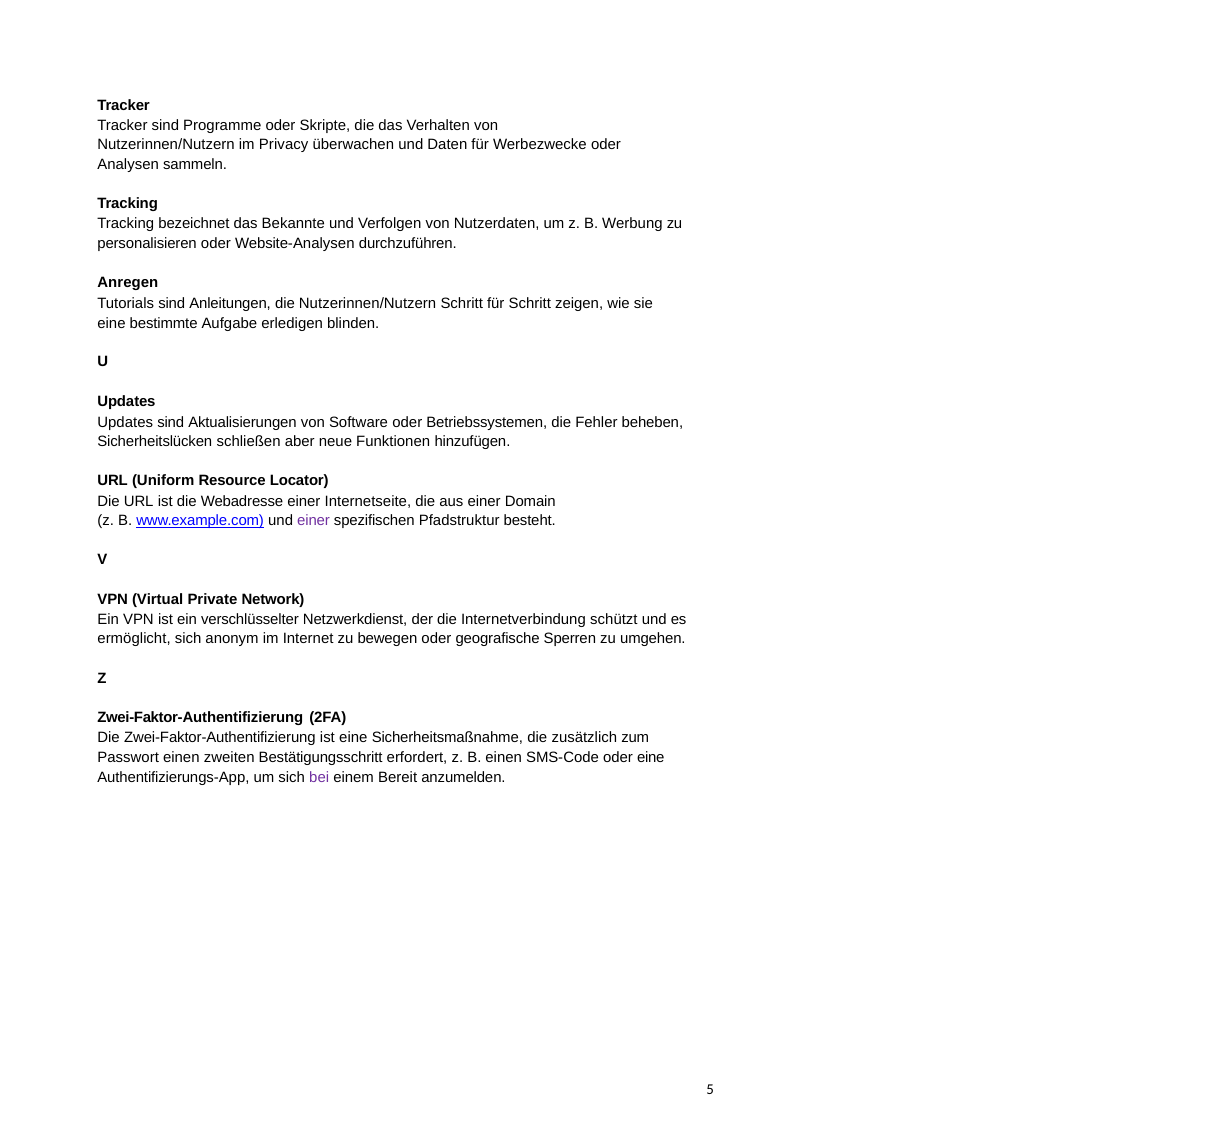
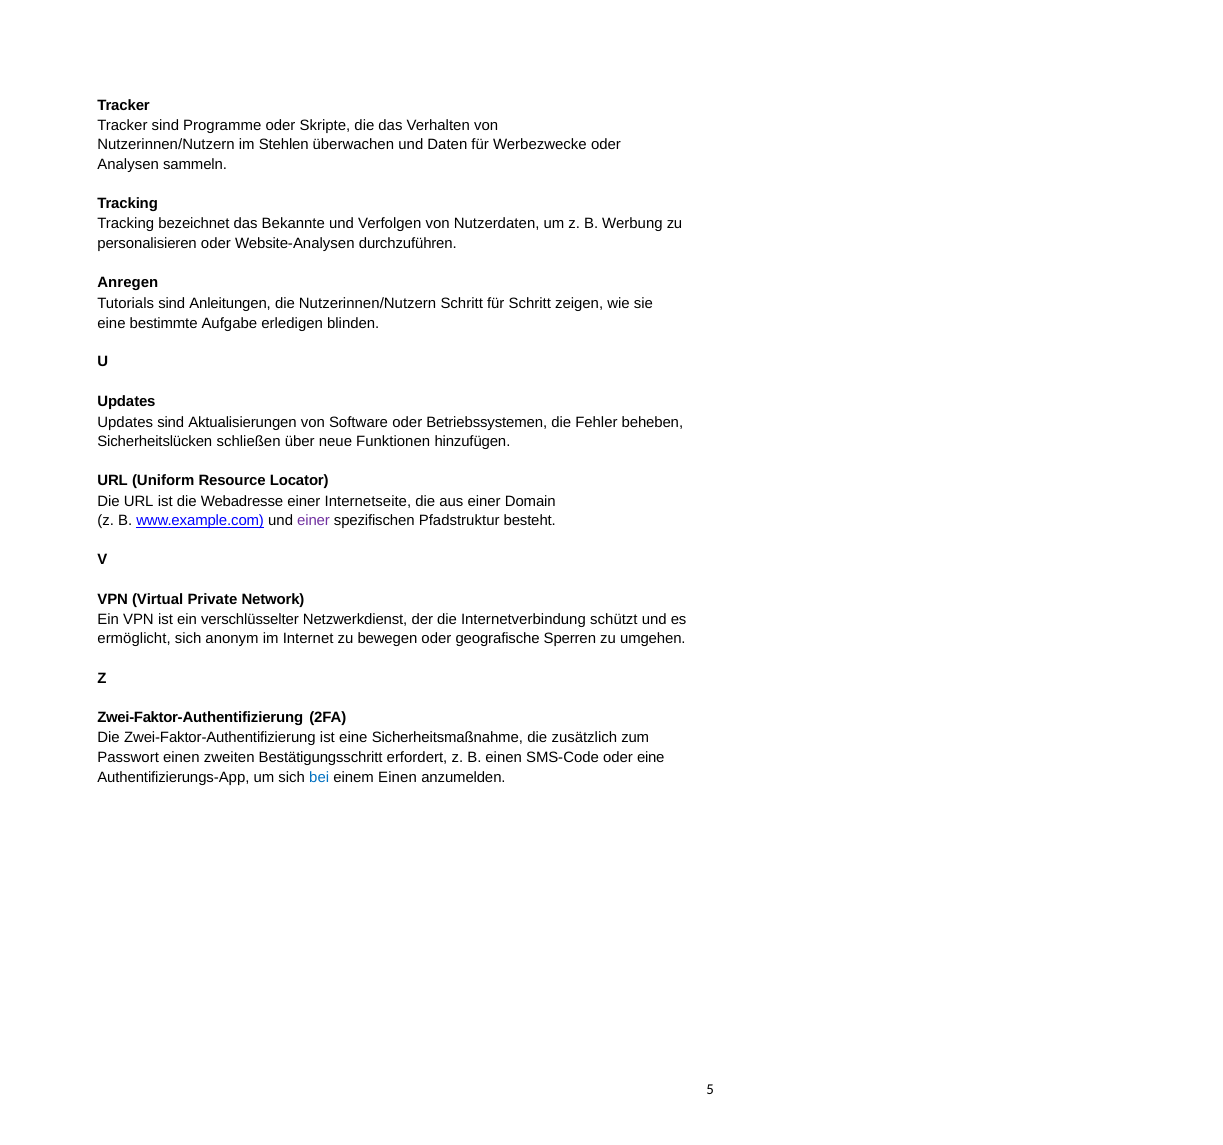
Privacy: Privacy -> Stehlen (284, 145)
aber: aber -> über (300, 442)
bei colour: purple -> blue (319, 777)
einem Bereit: Bereit -> Einen (398, 777)
